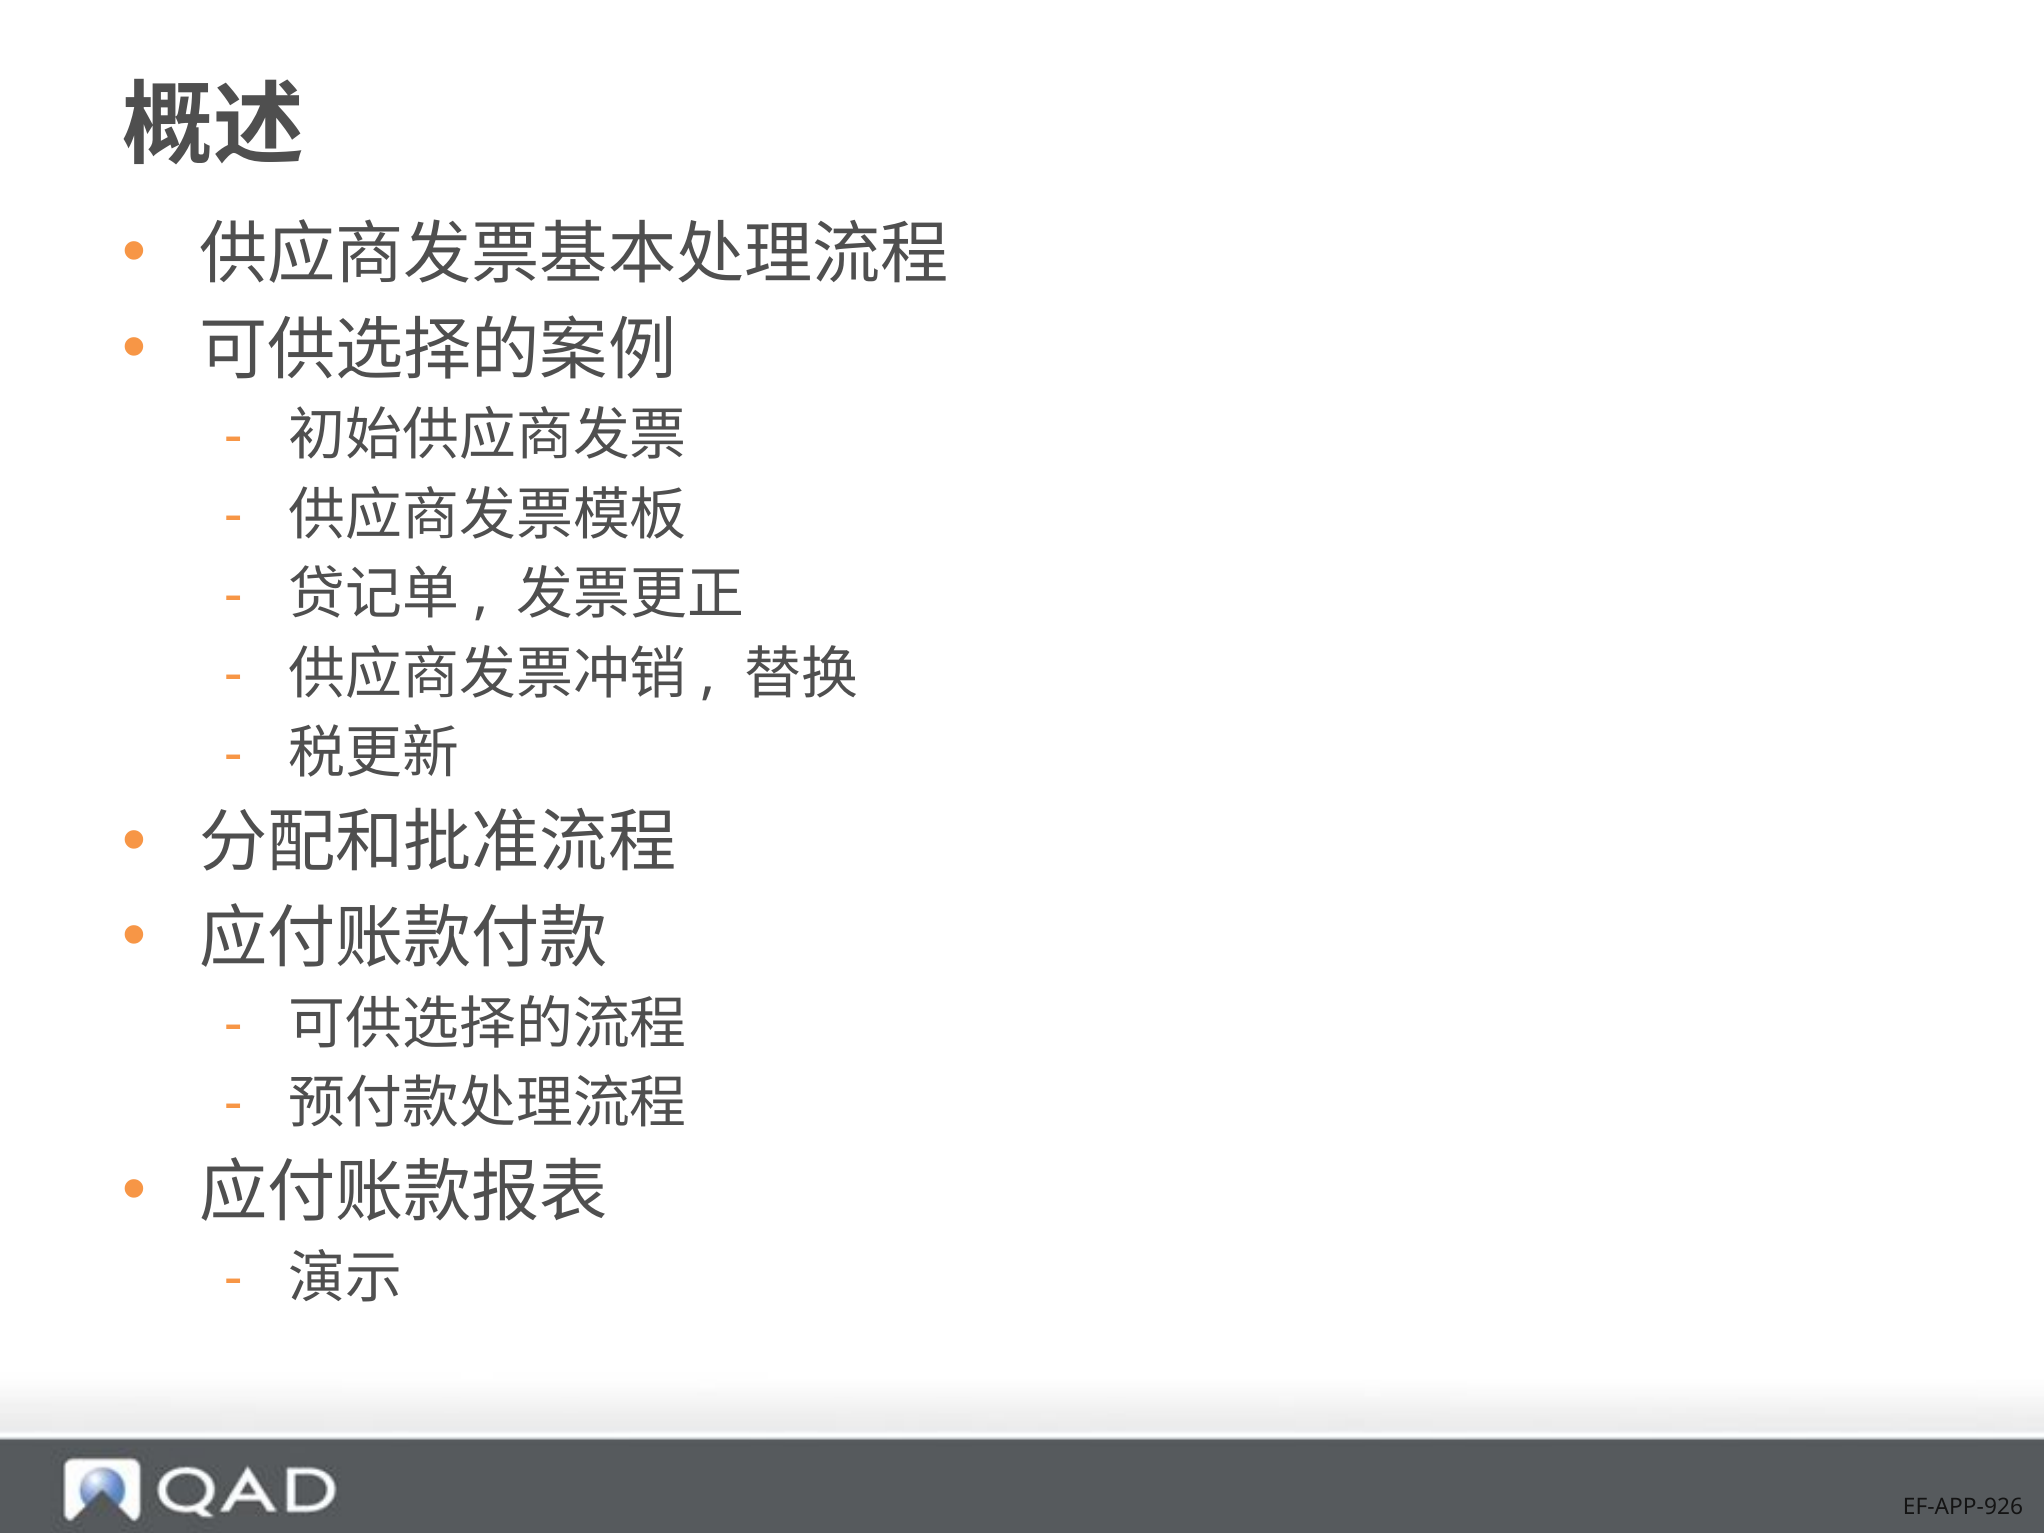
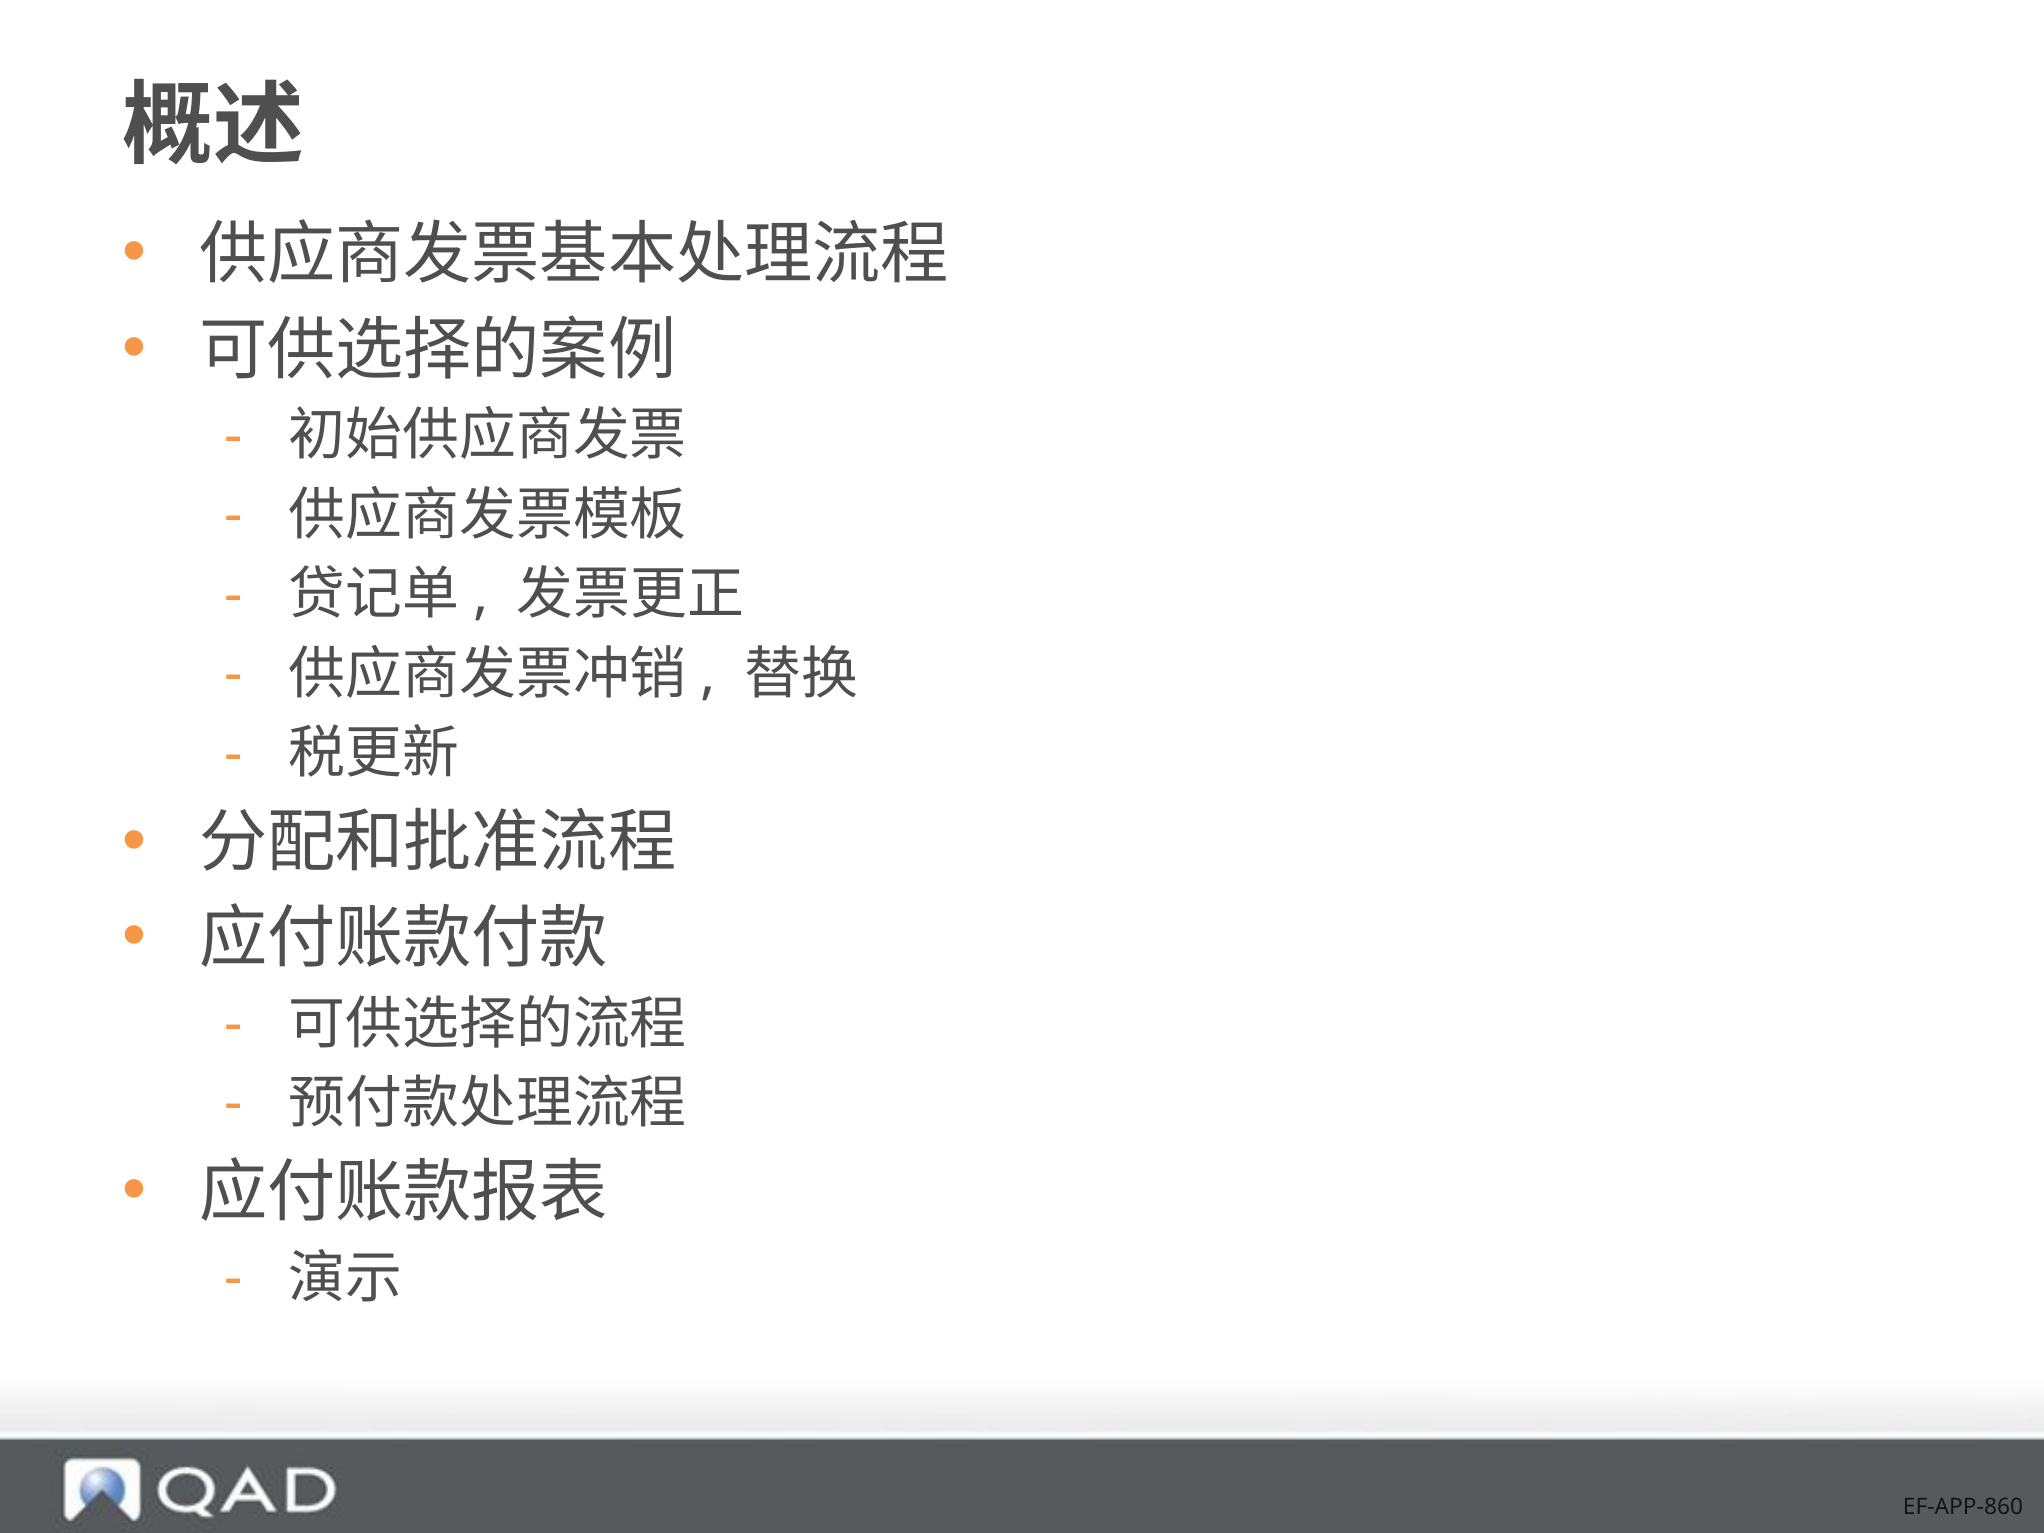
EF-APP-926: EF-APP-926 -> EF-APP-860 (1963, 1507)
